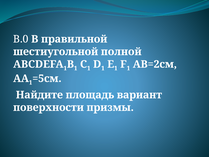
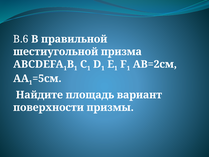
В.0: В.0 -> В.6 (21, 39)
полной: полной -> призма (121, 52)
